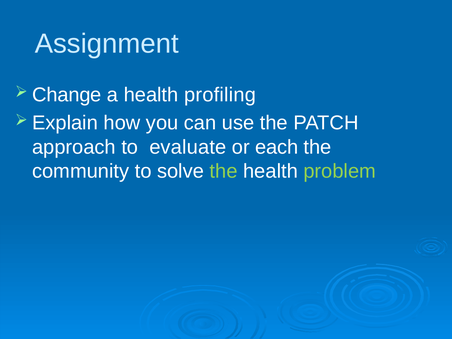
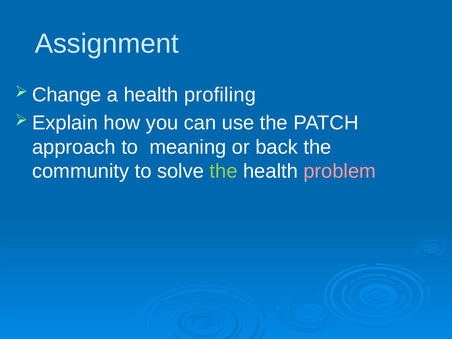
evaluate: evaluate -> meaning (188, 147)
each: each -> back (277, 147)
problem colour: light green -> pink (340, 171)
